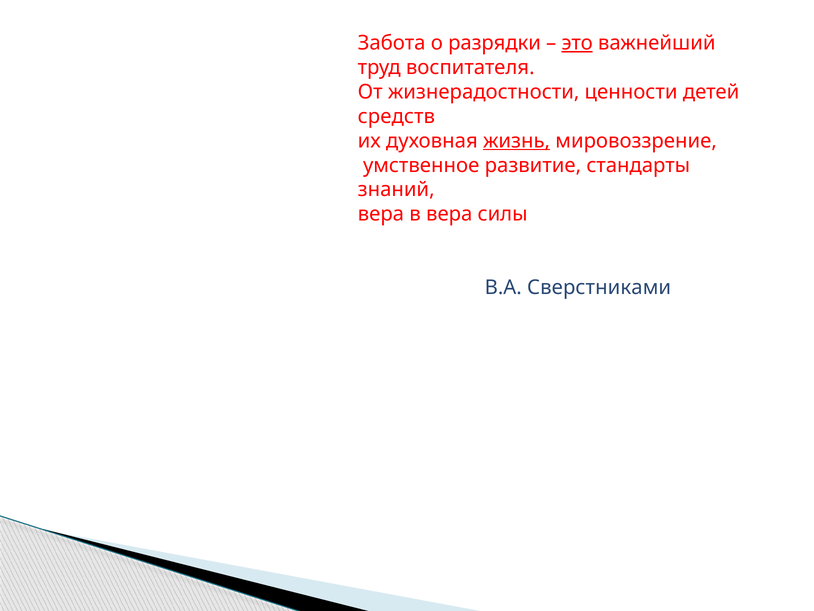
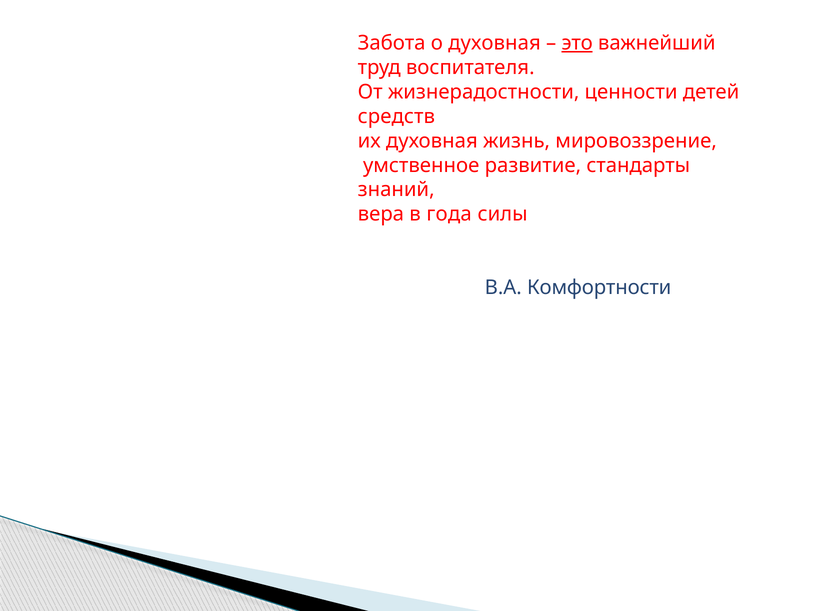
о разрядки: разрядки -> духовная (494, 43)
жизнь underline: present -> none (517, 141)
в вера: вера -> года (449, 214)
Сверстниками: Сверстниками -> Комфортности (599, 287)
